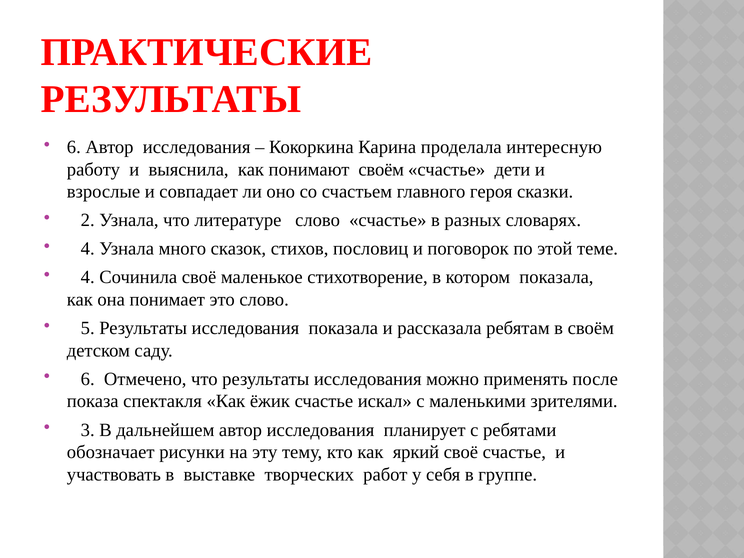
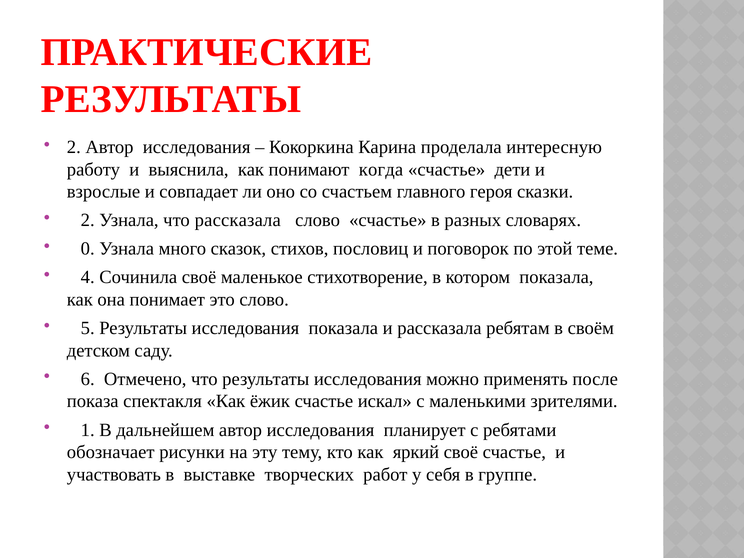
6: 6 -> 2 (74, 147)
понимают своём: своём -> когда (381, 169)
что литературе: литературе -> рассказала (238, 220)
4: 4 -> 0 (88, 249)
3: 3 -> 1 (88, 430)
